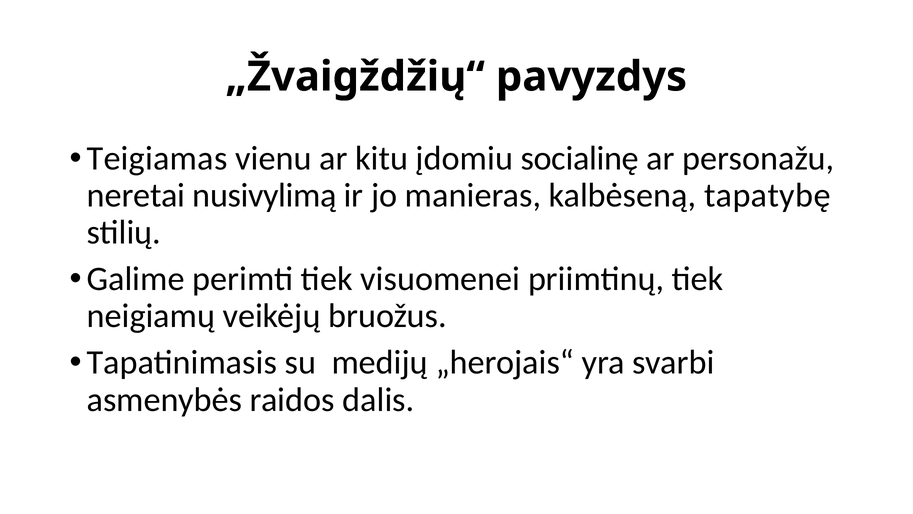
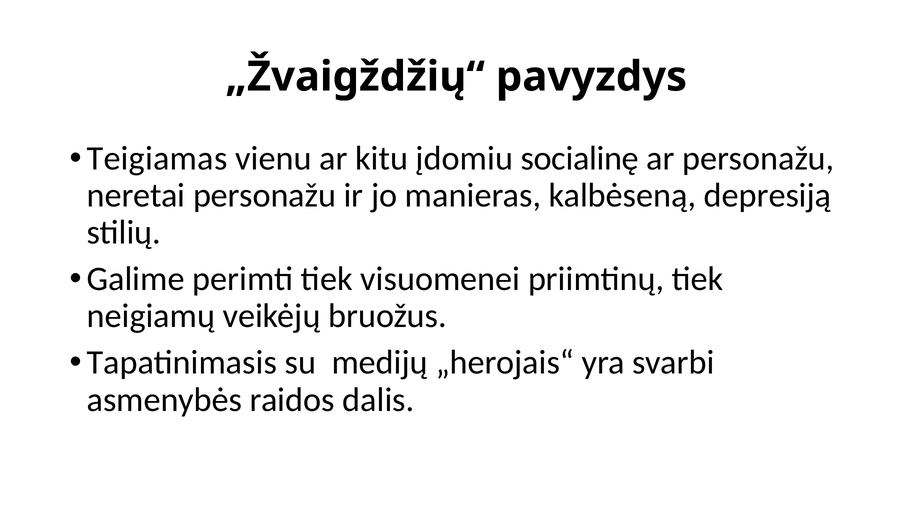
neretai nusivylimą: nusivylimą -> personažu (265, 195)
tapatybę: tapatybę -> depresiją (768, 195)
